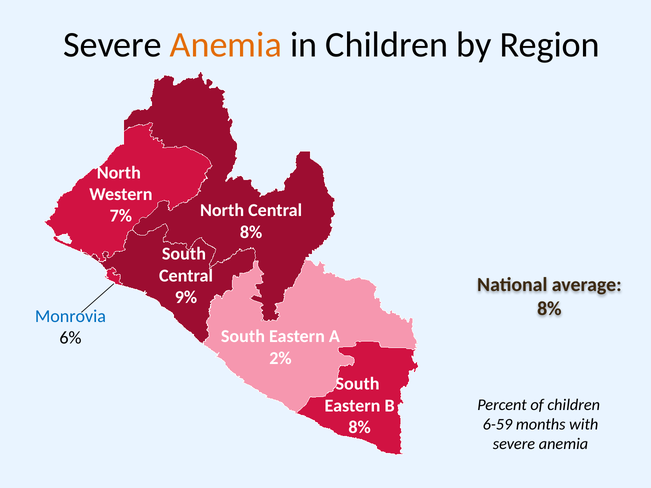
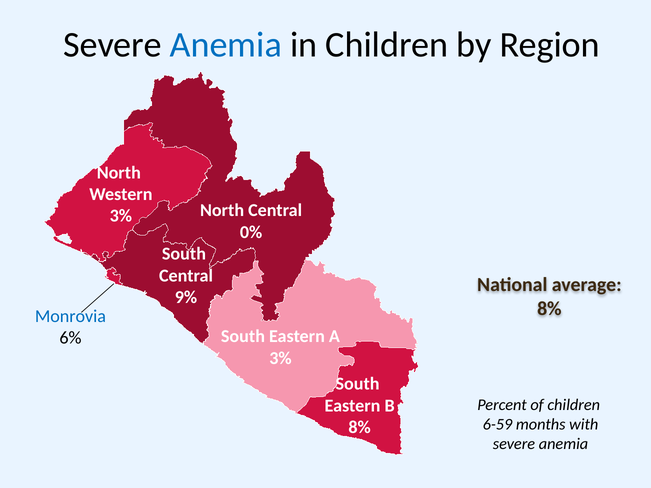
Anemia colour: orange -> blue (226, 45)
7%: 7% -> 3% (121, 216)
8%: 8% -> 0% (251, 232)
2%: 2% -> 3% (280, 358)
